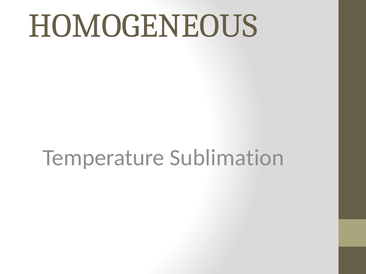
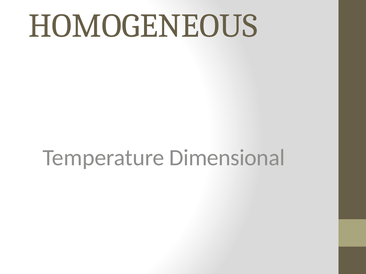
Sublimation: Sublimation -> Dimensional (227, 158)
